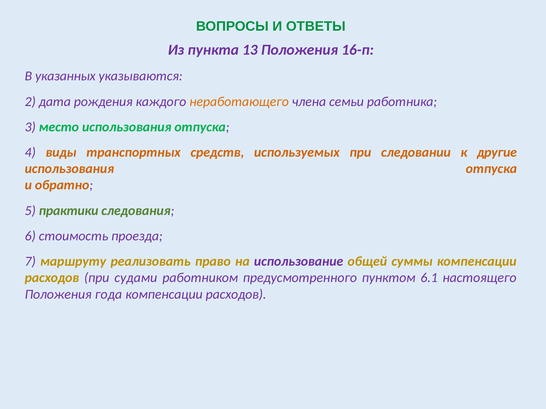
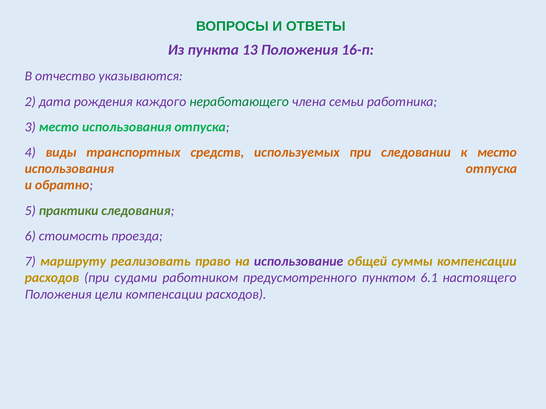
указанных: указанных -> отчество (65, 76)
неработающего colour: orange -> green (239, 102)
к другие: другие -> место (497, 153)
года: года -> цели (109, 295)
